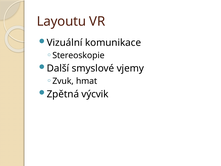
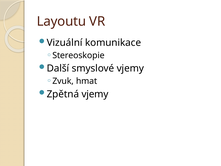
Zpětná výcvik: výcvik -> vjemy (95, 94)
